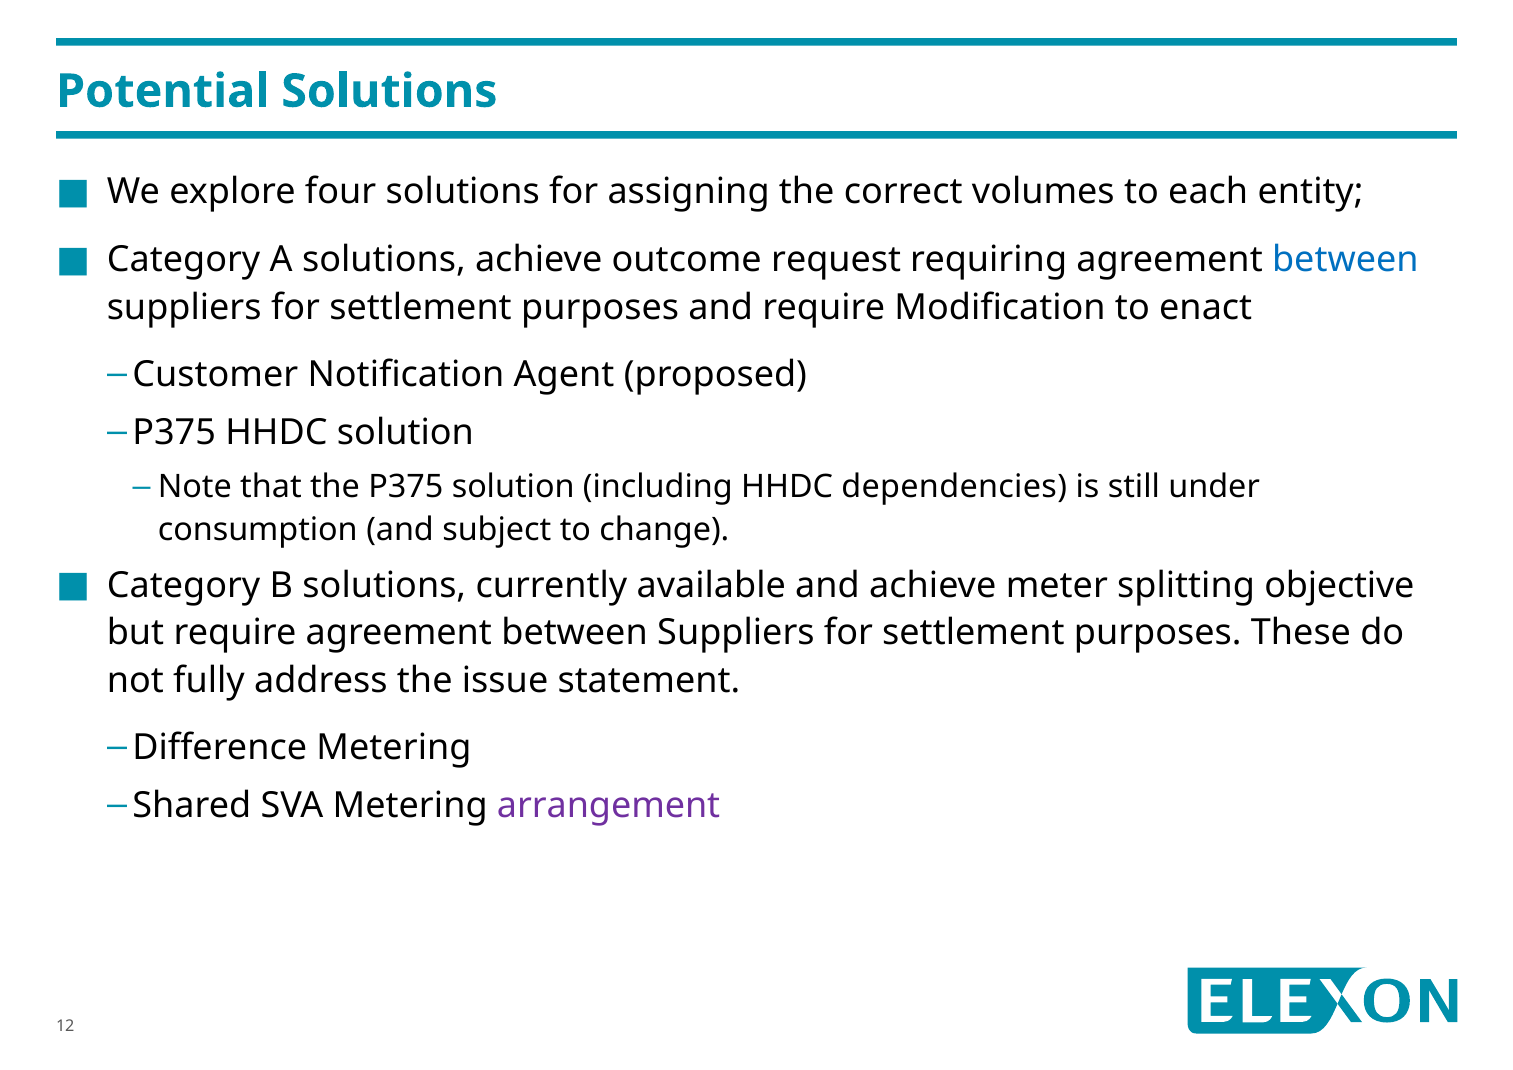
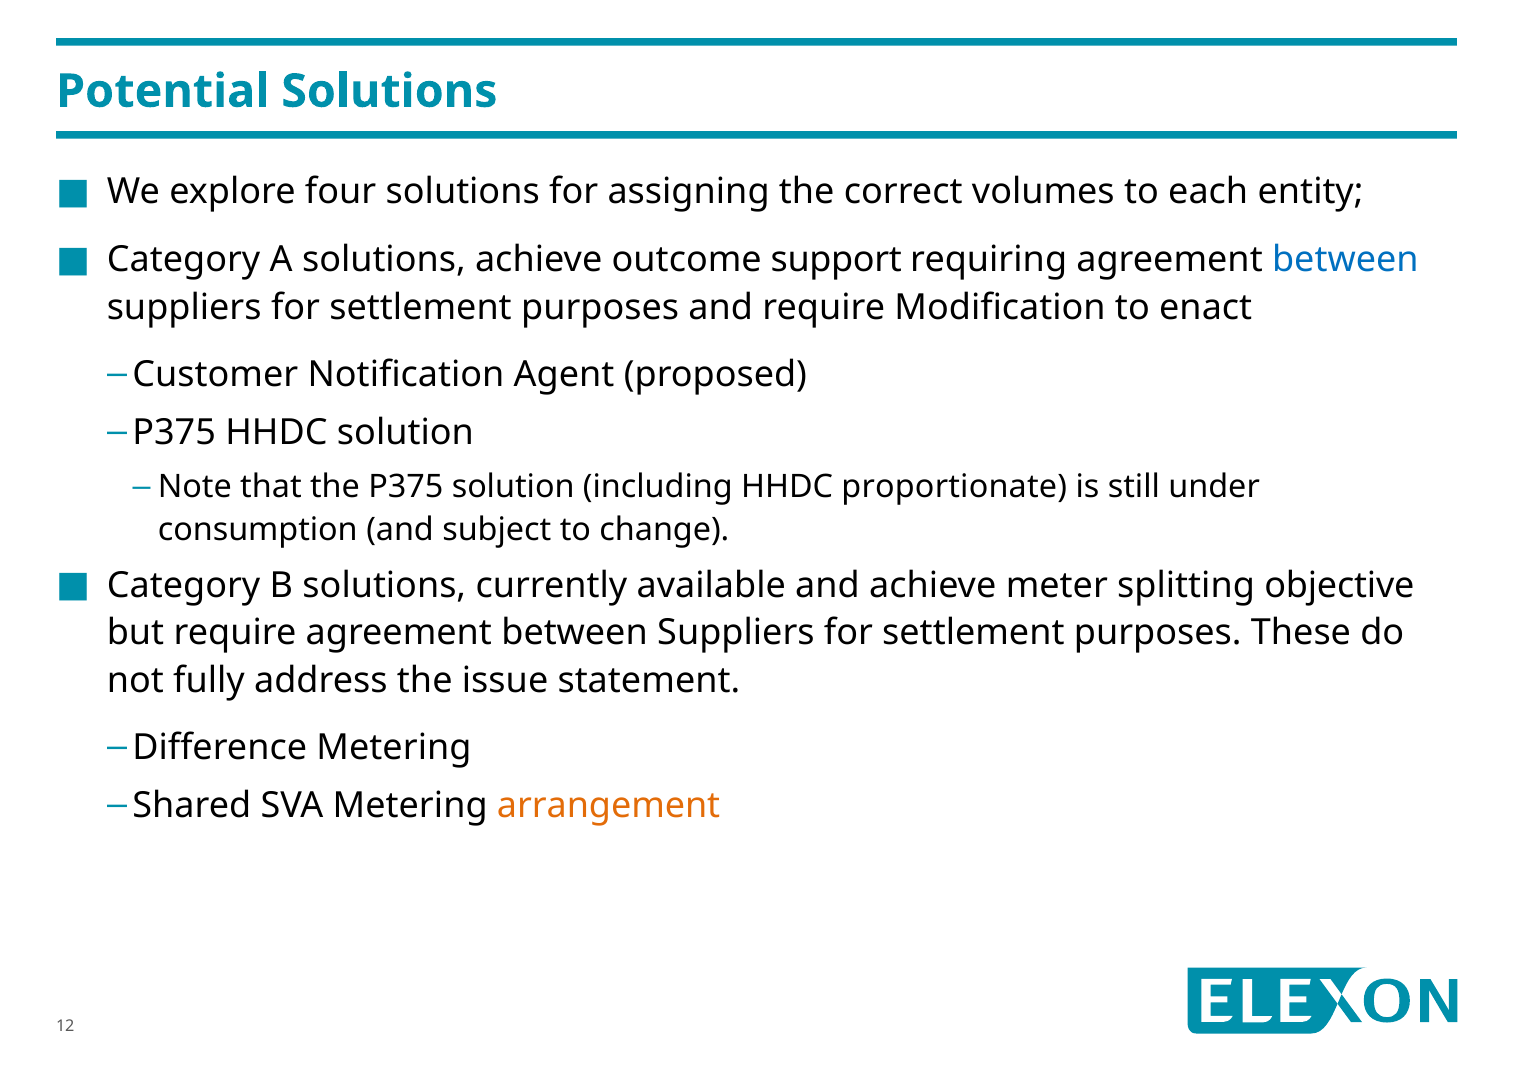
request: request -> support (836, 260)
dependencies: dependencies -> proportionate (954, 487)
arrangement colour: purple -> orange (609, 806)
